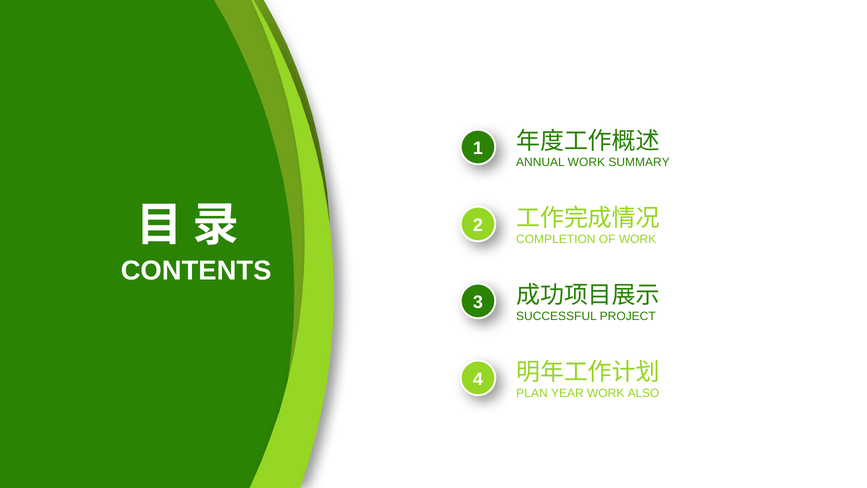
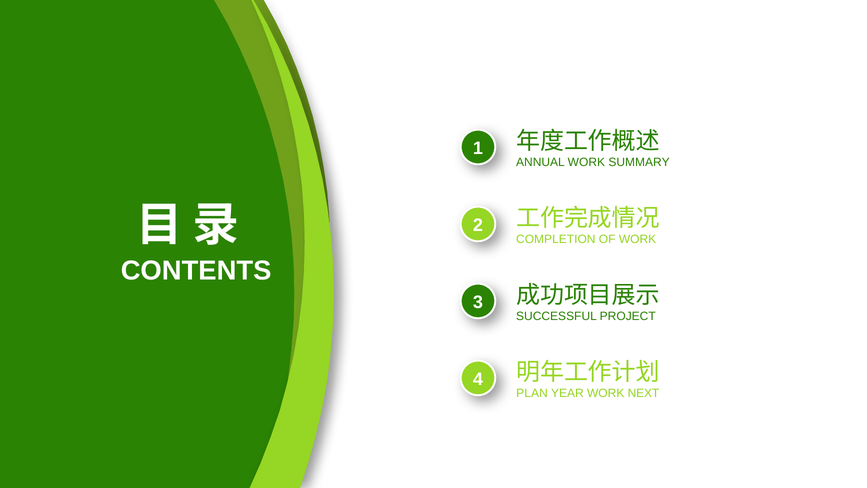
ALSO: ALSO -> NEXT (643, 393)
